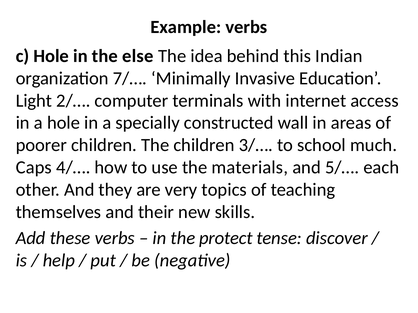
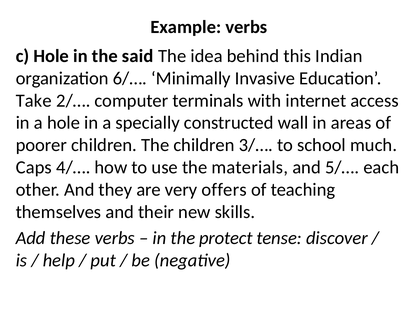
else: else -> said (138, 56)
7/…: 7/… -> 6/… (130, 78)
Light: Light -> Take (34, 101)
topics: topics -> offers (224, 190)
